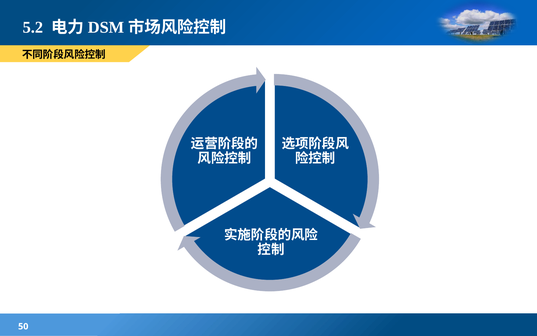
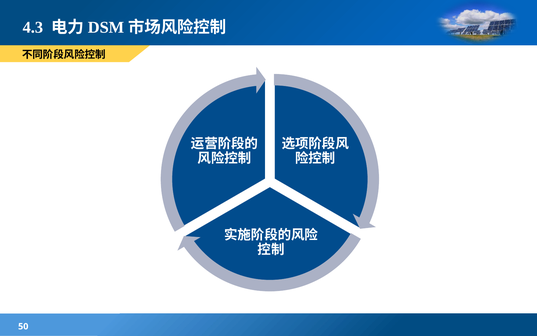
5.2: 5.2 -> 4.3 (33, 27)
